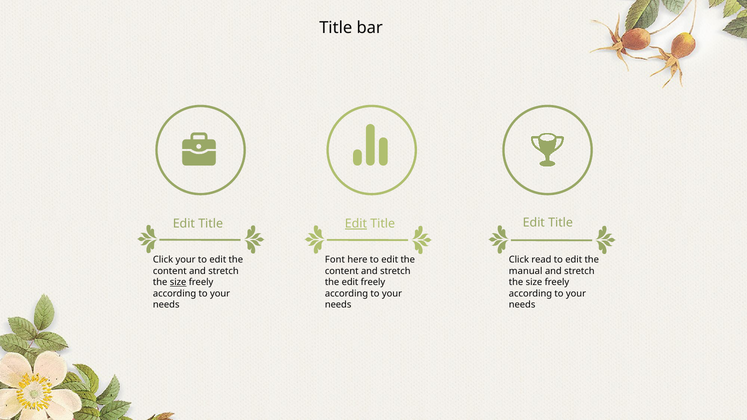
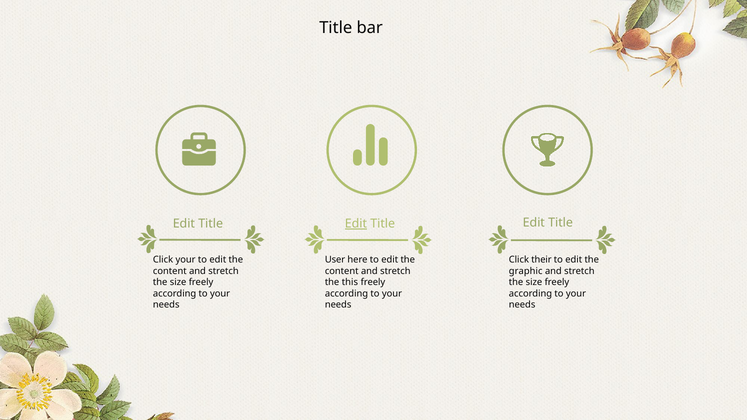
Font: Font -> User (335, 260)
read: read -> their (541, 260)
manual: manual -> graphic (526, 271)
size underline: present -> none (178, 282)
the edit: edit -> this (350, 282)
